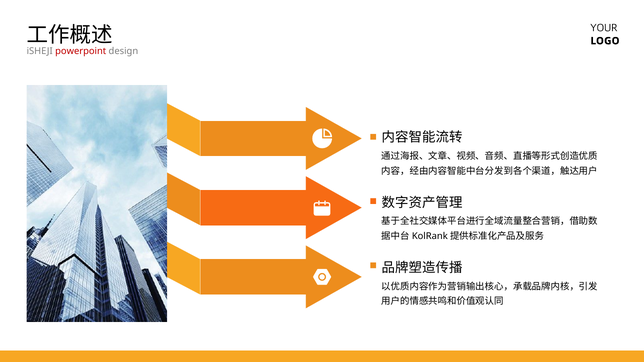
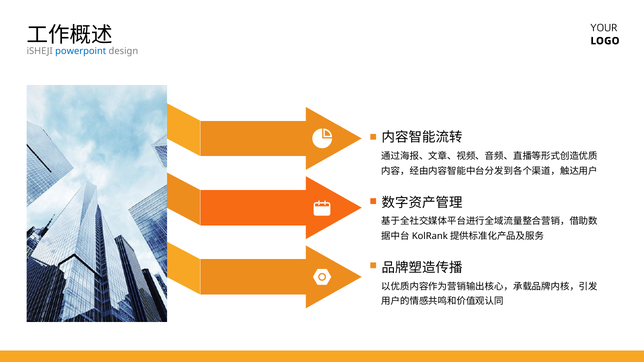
powerpoint colour: red -> blue (81, 51)
